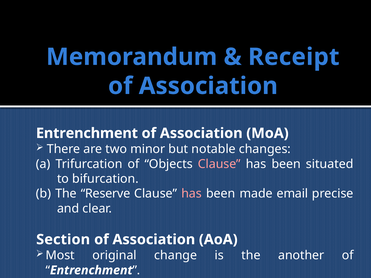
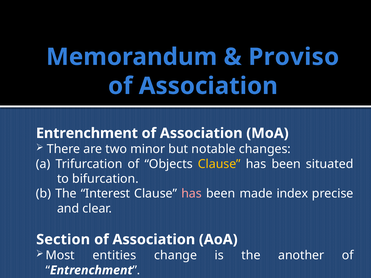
Receipt: Receipt -> Proviso (294, 57)
Clause colour: pink -> yellow (219, 164)
Reserve: Reserve -> Interest (106, 194)
email: email -> index (292, 194)
original: original -> entities (114, 256)
